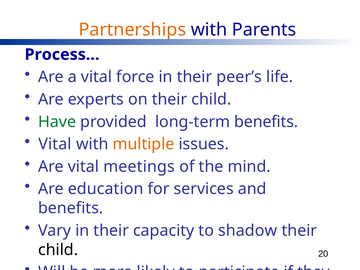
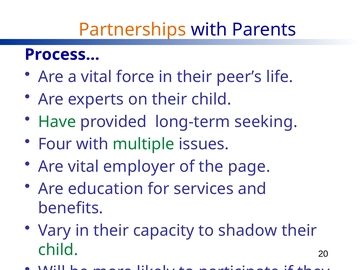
long-term benefits: benefits -> seeking (266, 122)
Vital: Vital -> Four (55, 144)
multiple colour: orange -> green (144, 144)
meetings: meetings -> employer (139, 167)
mind: mind -> page (249, 167)
child colour: black -> green (58, 250)
